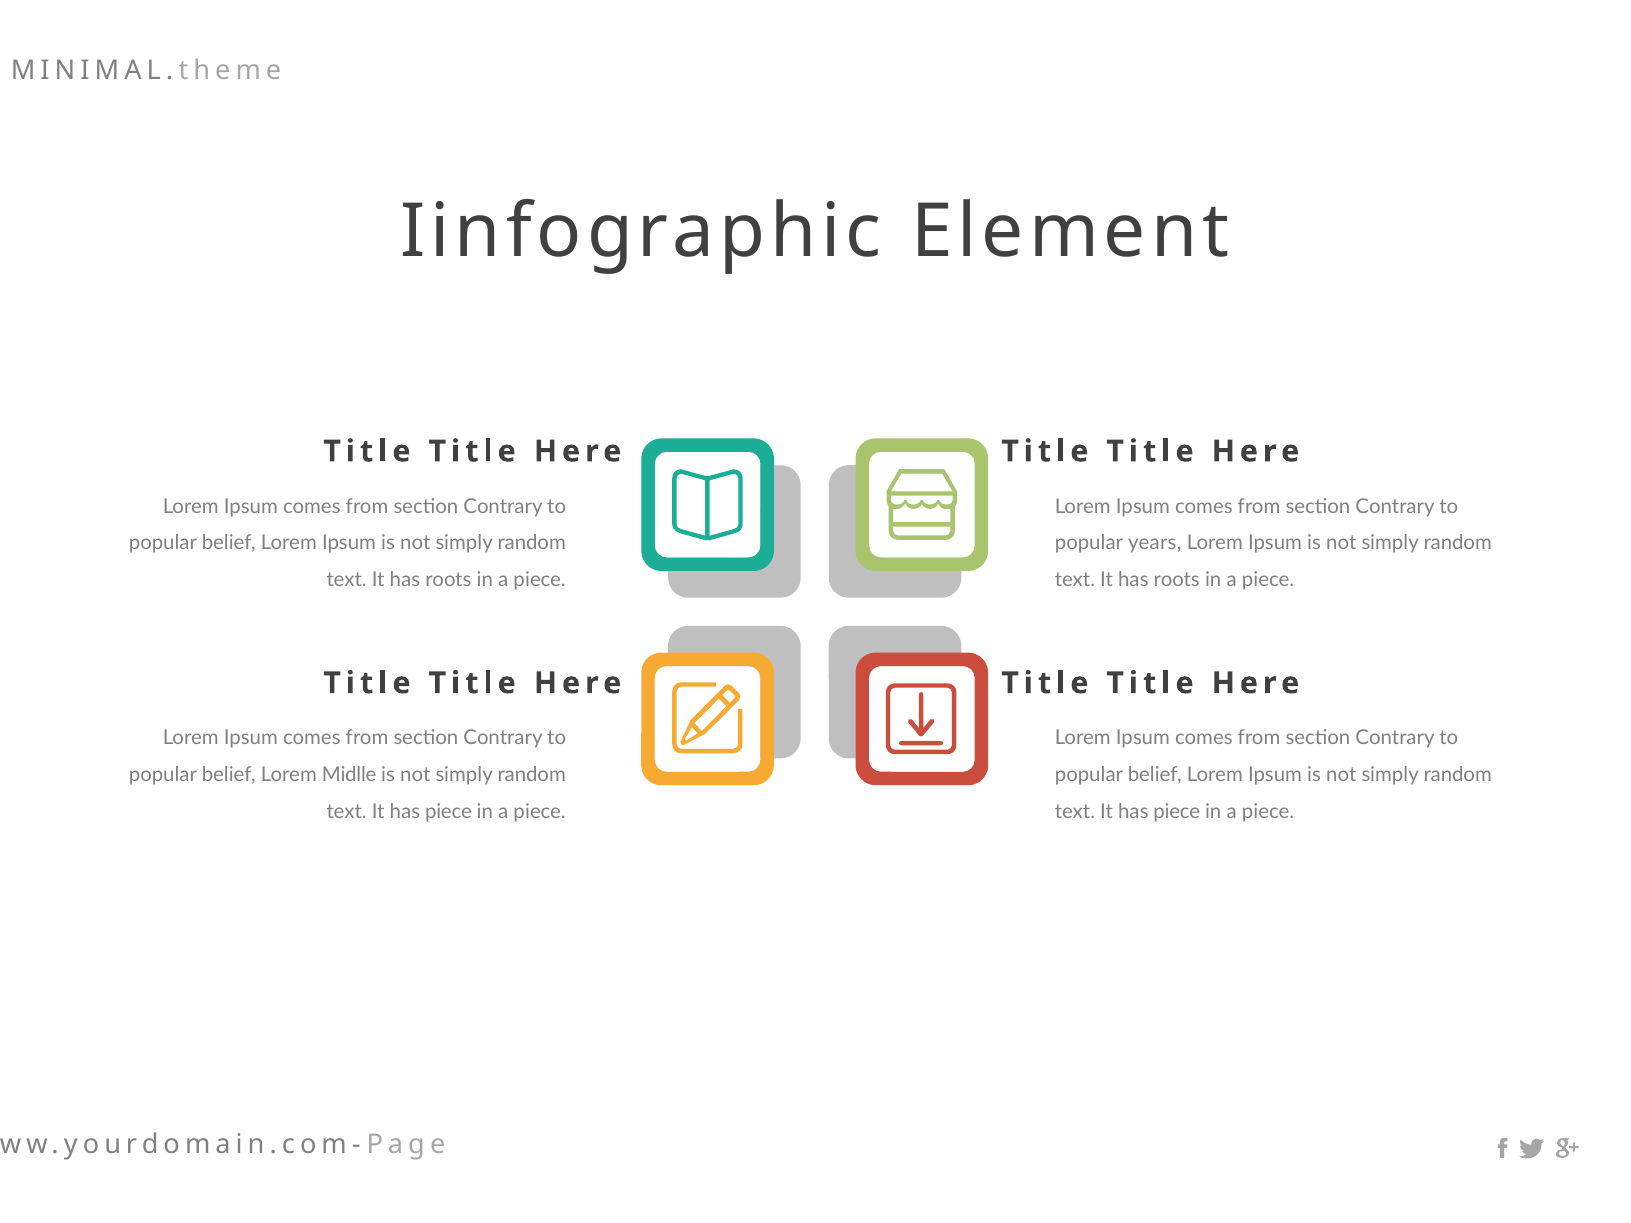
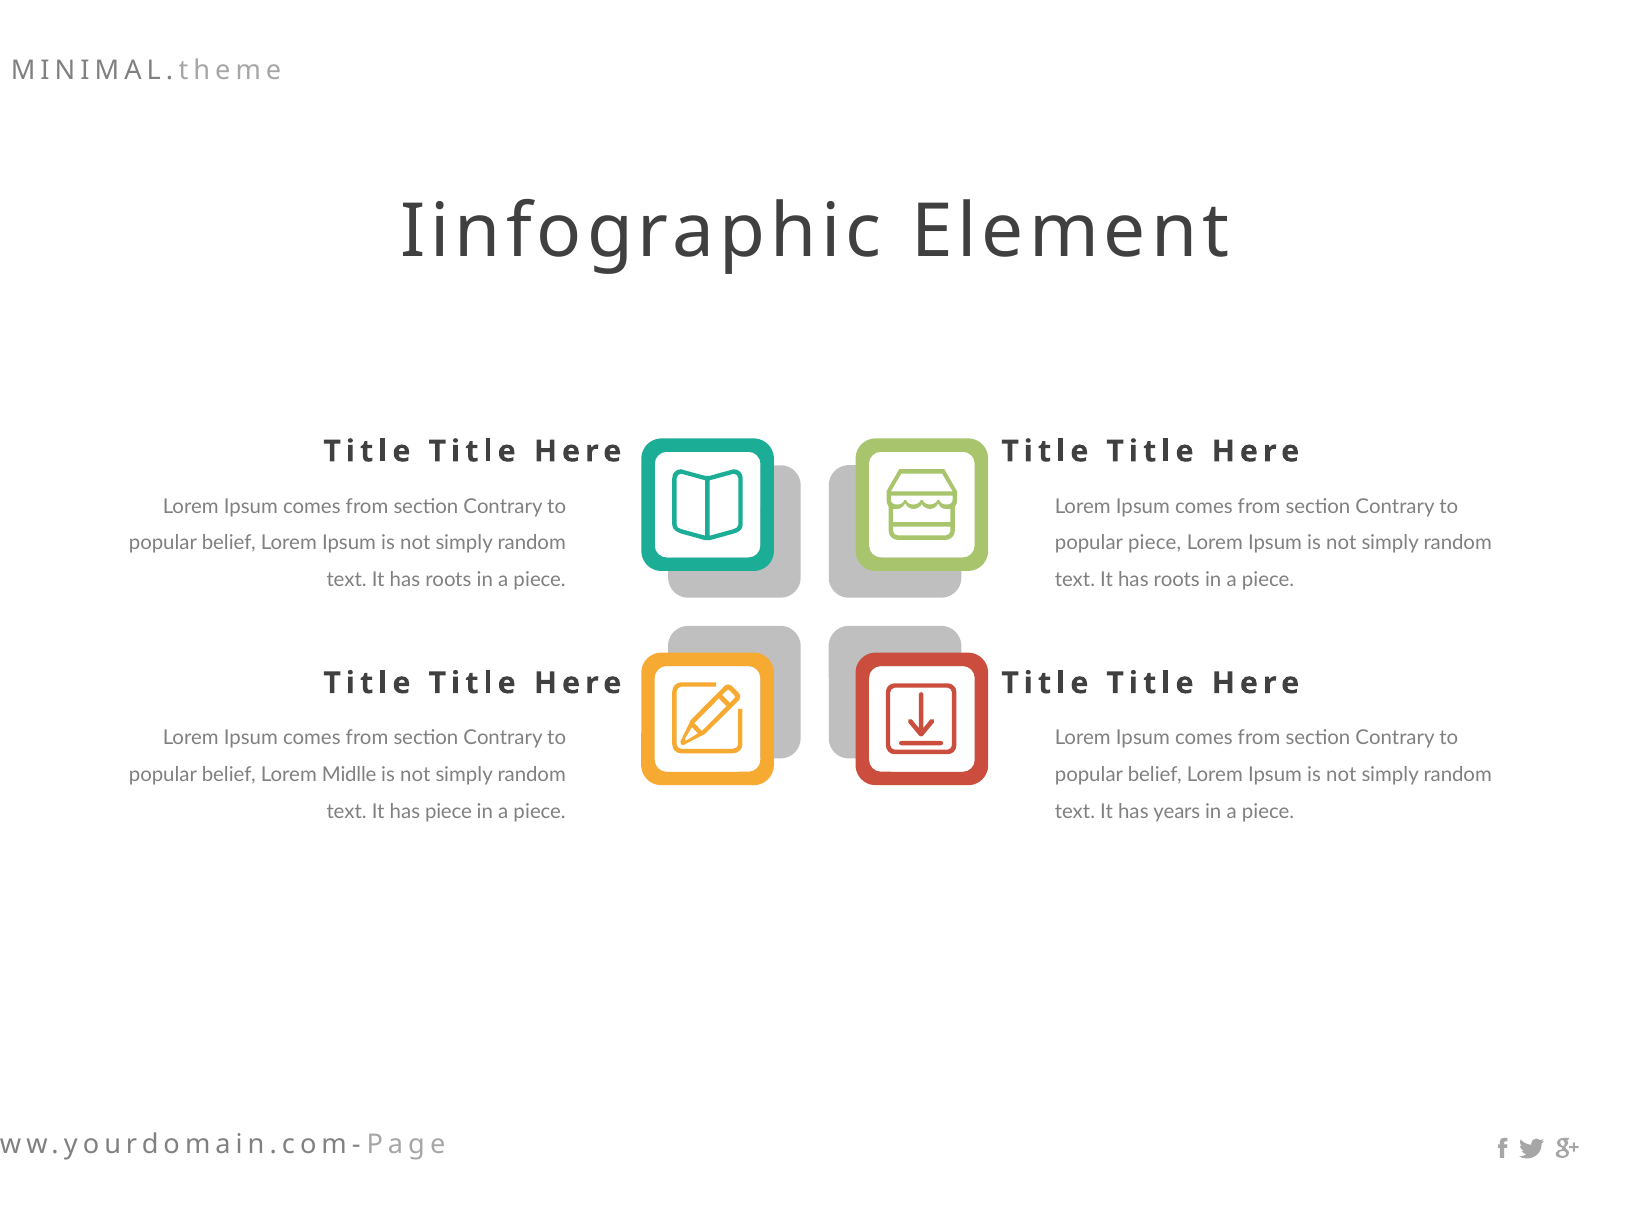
popular years: years -> piece (1155, 543)
piece: piece -> years (1177, 812)
